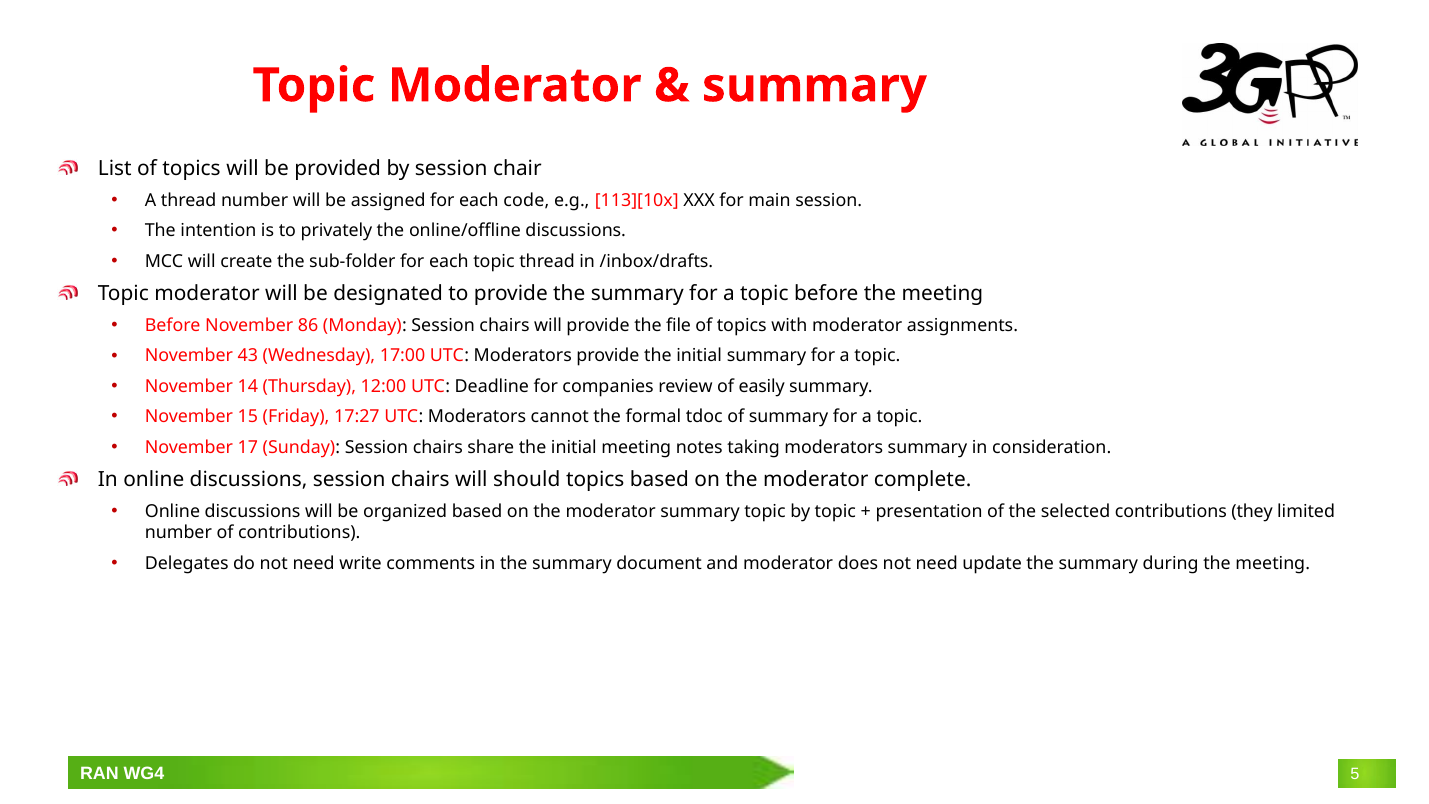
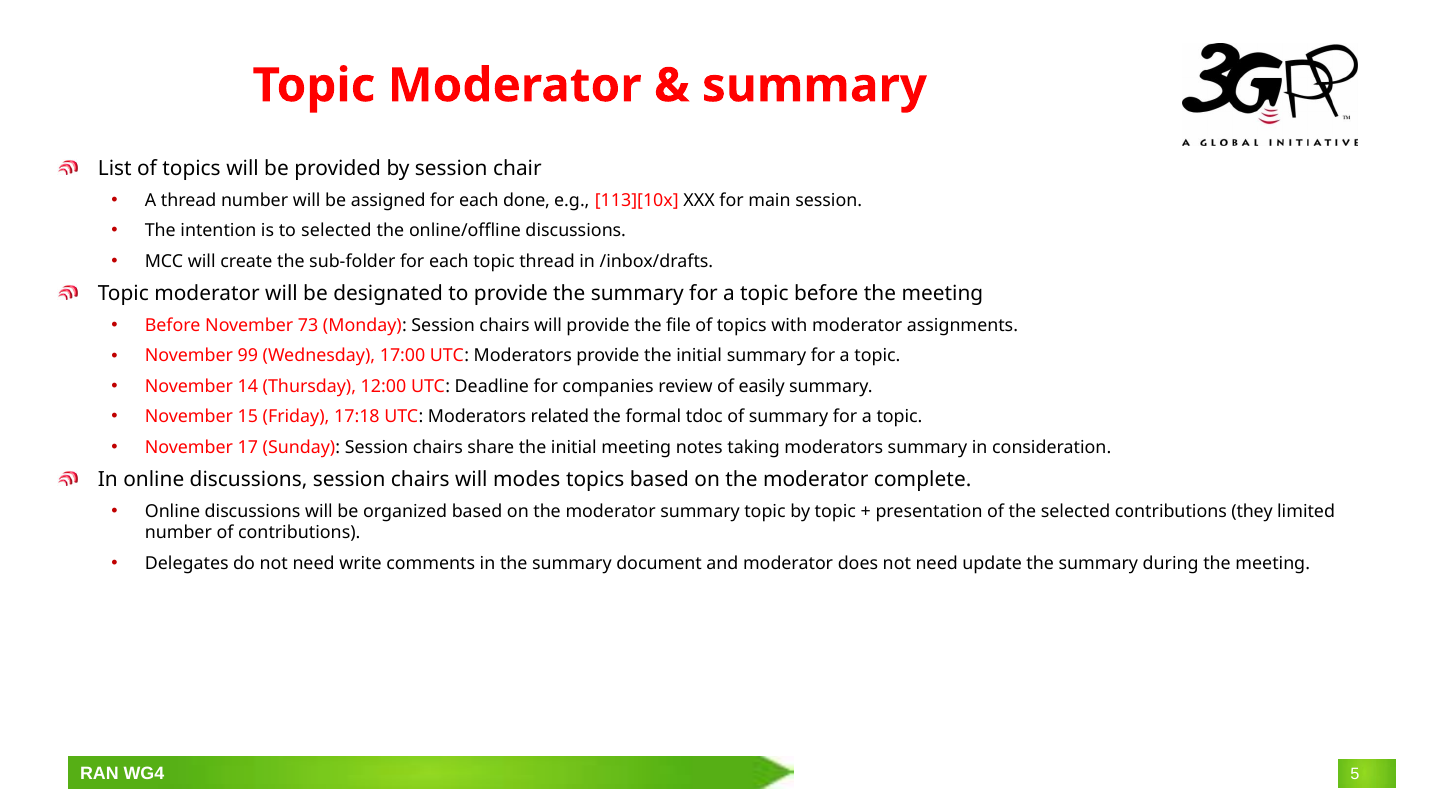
code: code -> done (527, 201)
to privately: privately -> selected (336, 231)
86: 86 -> 73 (308, 326)
43: 43 -> 99 (248, 356)
17:27: 17:27 -> 17:18 (357, 417)
cannot: cannot -> related (560, 417)
should: should -> modes (527, 480)
